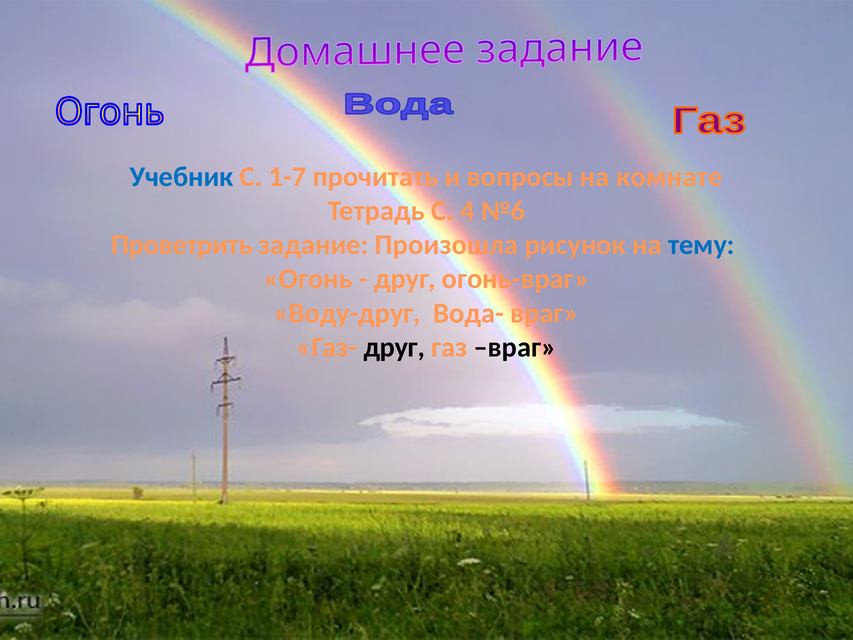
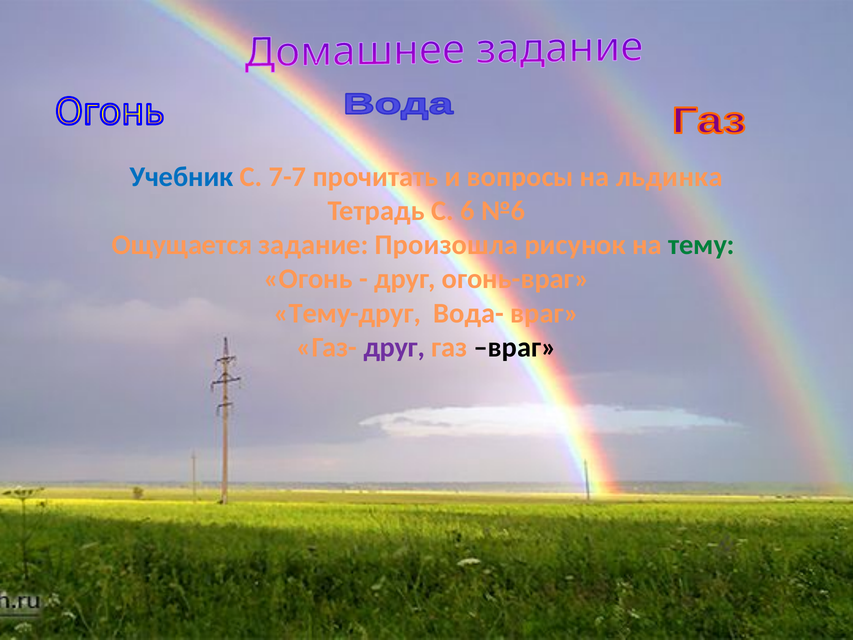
1-7: 1-7 -> 7-7 (288, 177)
комнате: комнате -> льдинка (669, 177)
4: 4 -> 6 (467, 211)
Проветрить: Проветрить -> Ощущается (182, 245)
тему colour: blue -> green (701, 245)
Воду-друг: Воду-друг -> Тему-друг (347, 313)
друг colour: black -> purple (394, 347)
